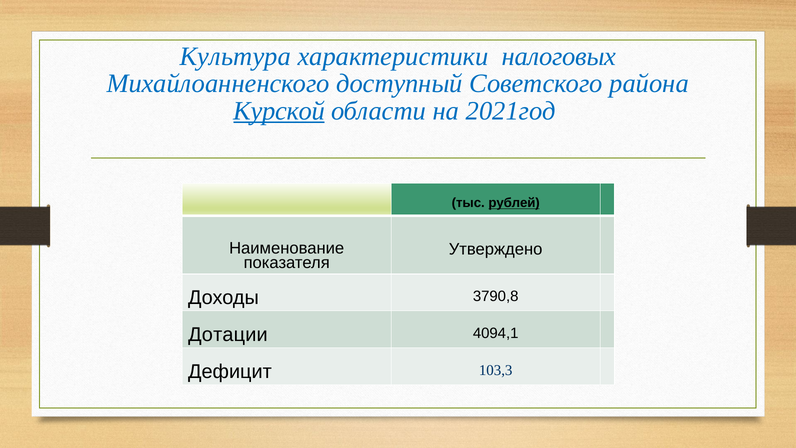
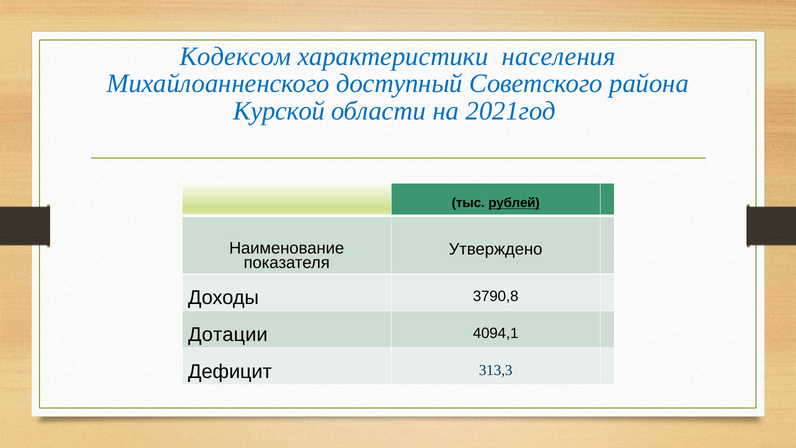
Культура: Культура -> Кодексом (235, 57)
налоговых: налоговых -> населения (559, 57)
Курской underline: present -> none (279, 111)
103,3: 103,3 -> 313,3 (496, 370)
